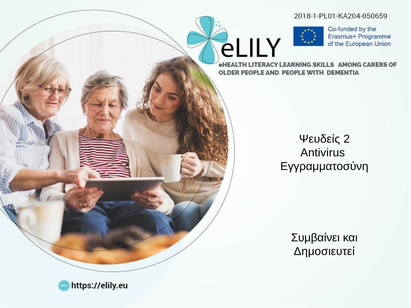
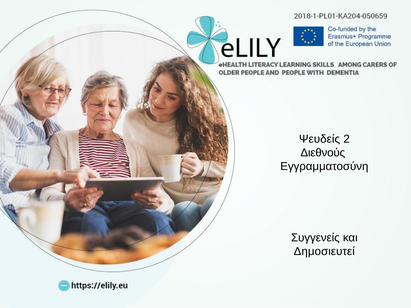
Antivirus: Antivirus -> Διεθνούς (323, 153)
Συμβαίνει: Συμβαίνει -> Συγγενείς (315, 238)
